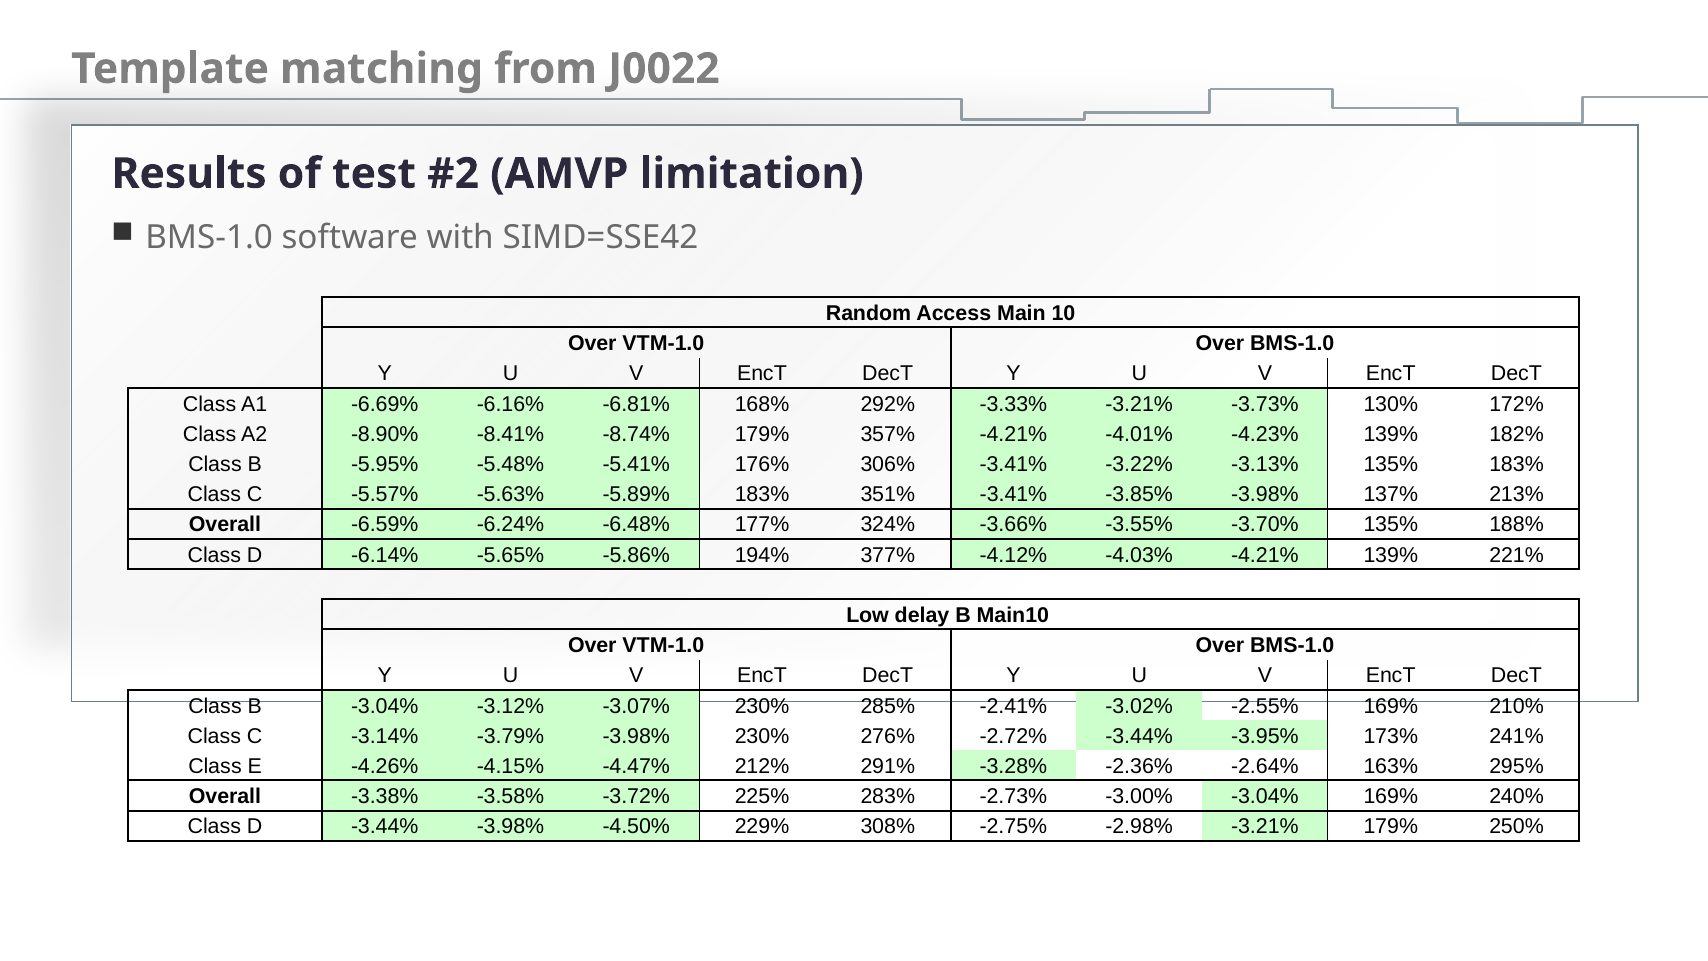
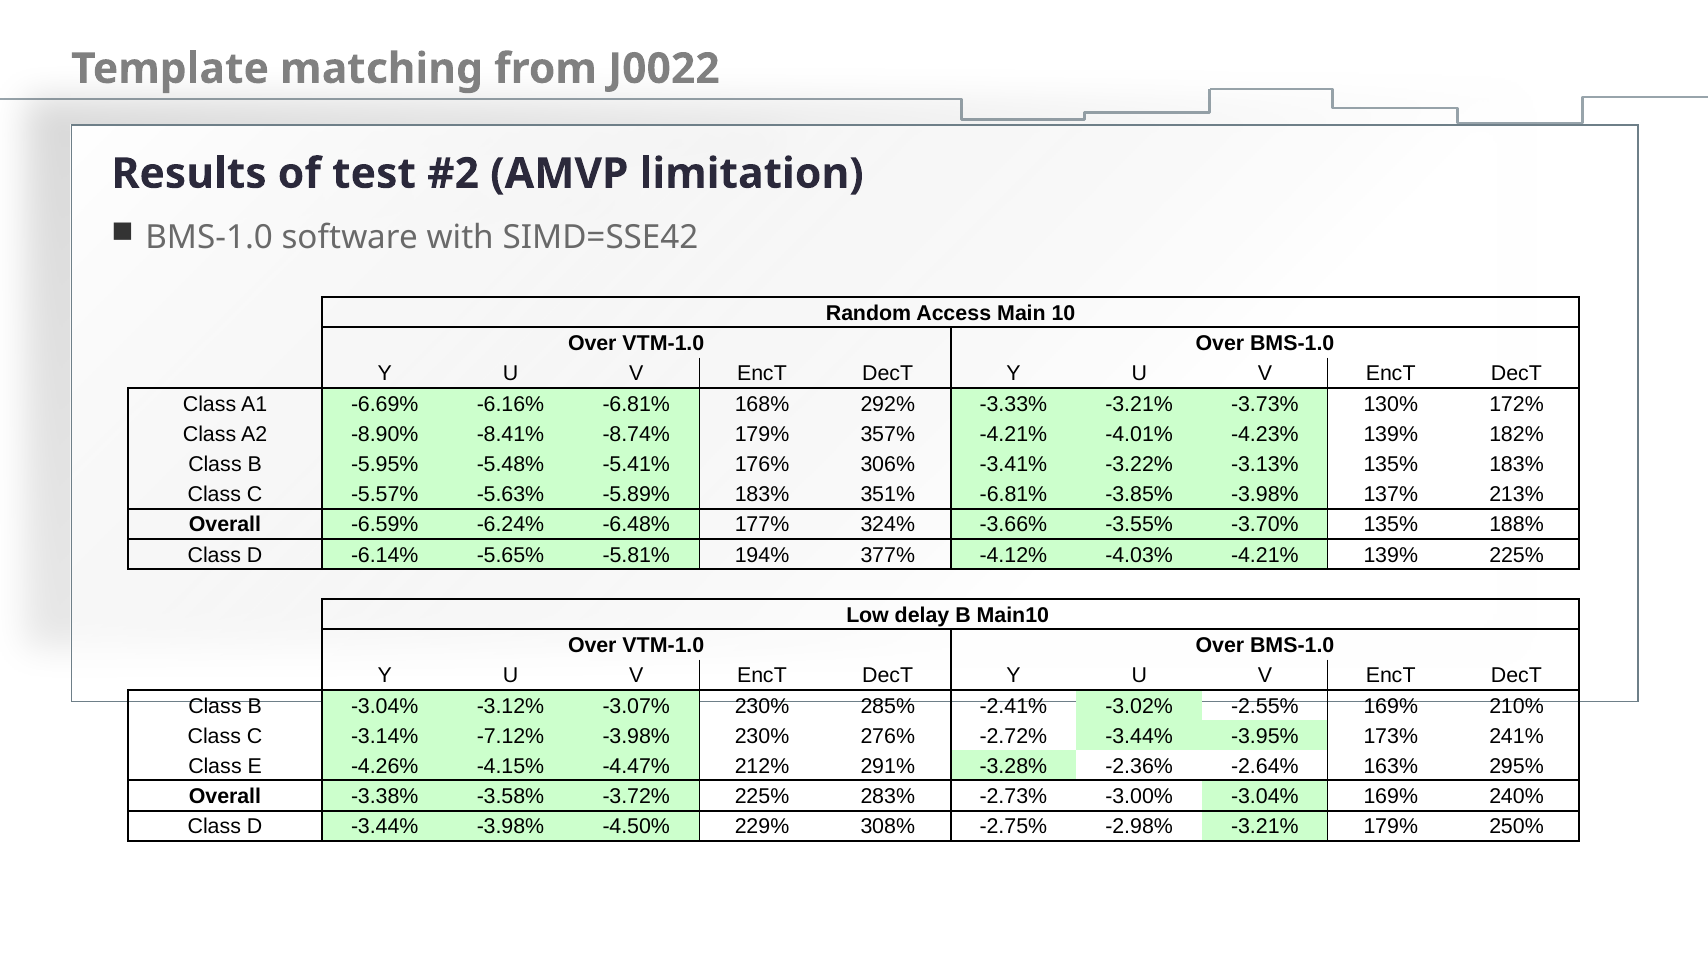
351% -3.41%: -3.41% -> -6.81% (1013, 495)
-5.86%: -5.86% -> -5.81% (636, 555)
139% 221%: 221% -> 225% (1517, 555)
-3.79%: -3.79% -> -7.12% (510, 736)
